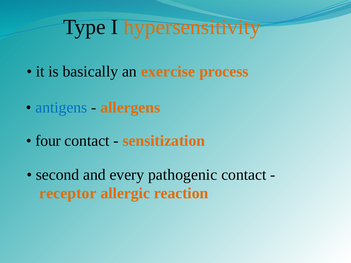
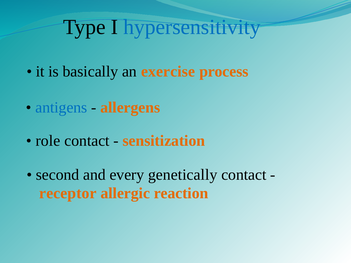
hypersensitivity colour: orange -> blue (192, 27)
four: four -> role (48, 141)
pathogenic: pathogenic -> genetically (183, 175)
